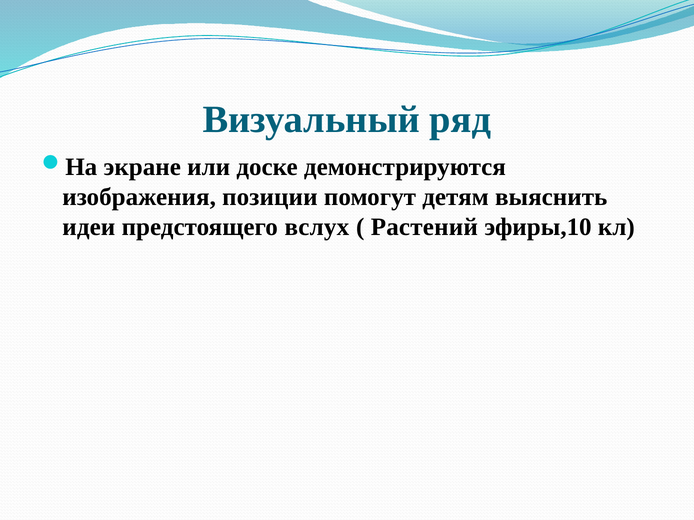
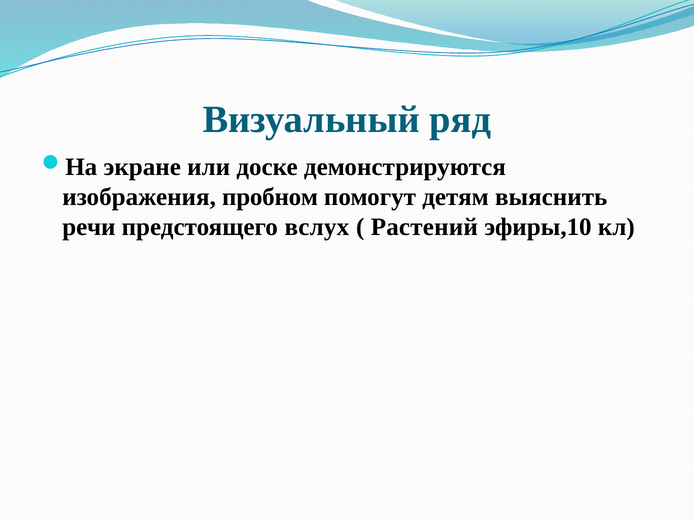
позиции: позиции -> пробном (270, 197)
идеи: идеи -> речи (89, 227)
